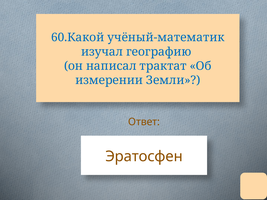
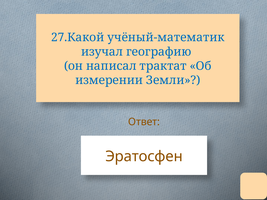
60.Какой: 60.Какой -> 27.Какой (78, 38)
